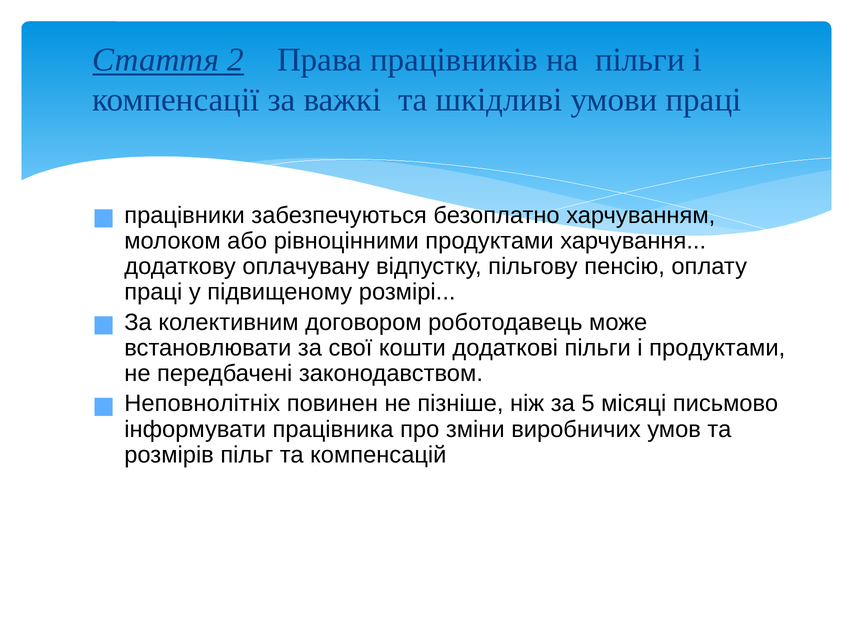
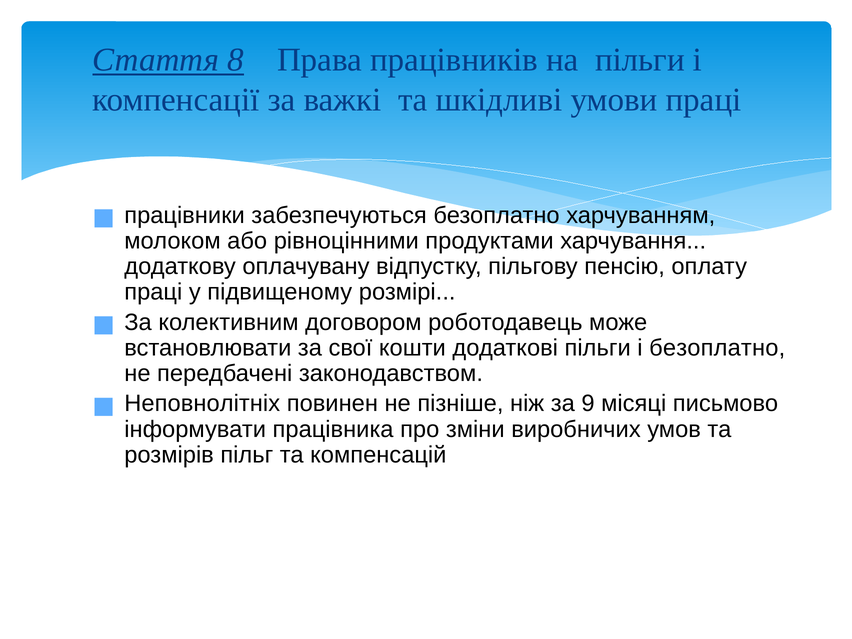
2: 2 -> 8 (236, 60)
і продуктами: продуктами -> безоплатно (717, 348)
5: 5 -> 9 (588, 404)
